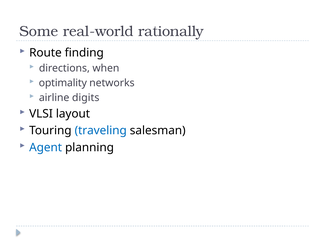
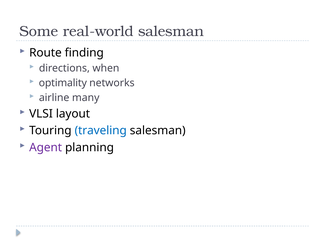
real-world rationally: rationally -> salesman (171, 31)
digits: digits -> many (86, 98)
Agent colour: blue -> purple (46, 147)
